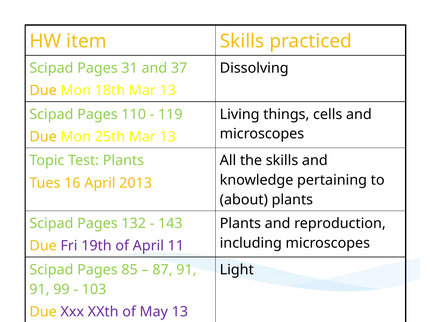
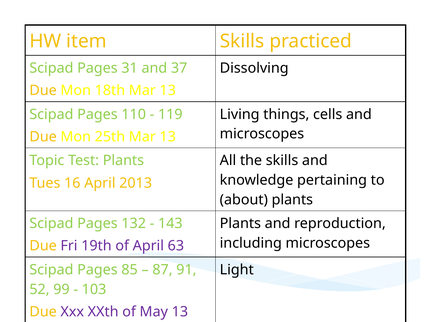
11: 11 -> 63 (176, 246)
91: 91 -> 52 (39, 290)
